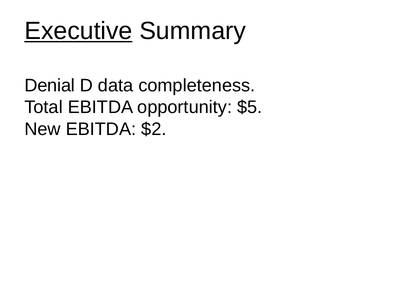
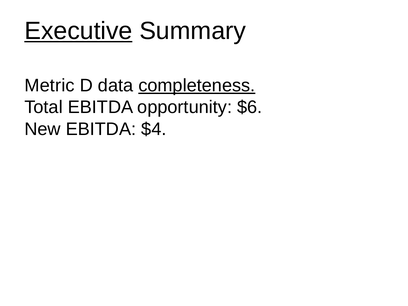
Denial: Denial -> Metric (50, 86)
completeness underline: none -> present (197, 86)
$5: $5 -> $6 (250, 107)
$2: $2 -> $4 (154, 129)
